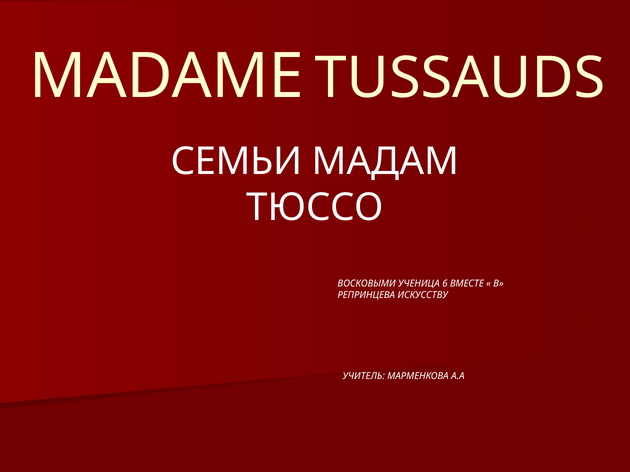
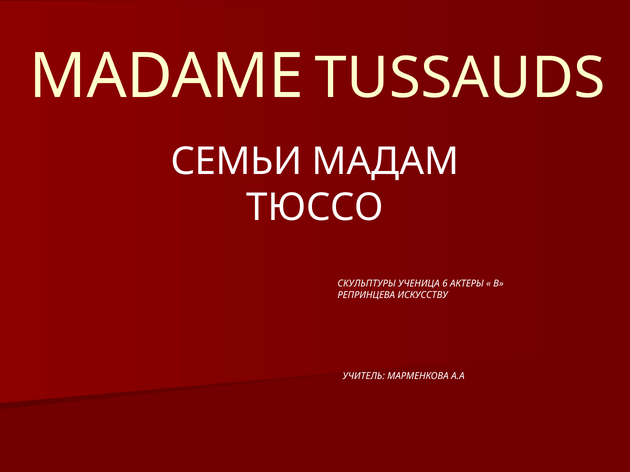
ВОСКОВЫМИ: ВОСКОВЫМИ -> СКУЛЬПТУРЫ (367, 284)
ВМЕСТЕ: ВМЕСТЕ -> АКТЕРЫ (467, 284)
